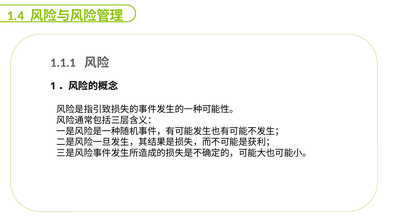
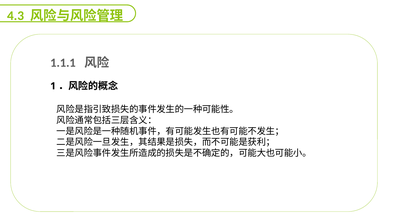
1.4: 1.4 -> 4.3 (16, 16)
